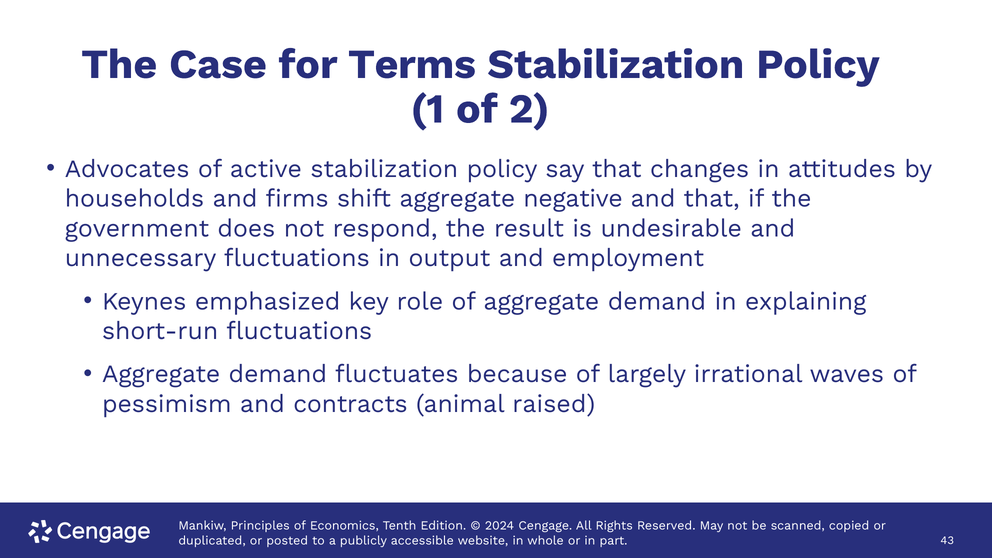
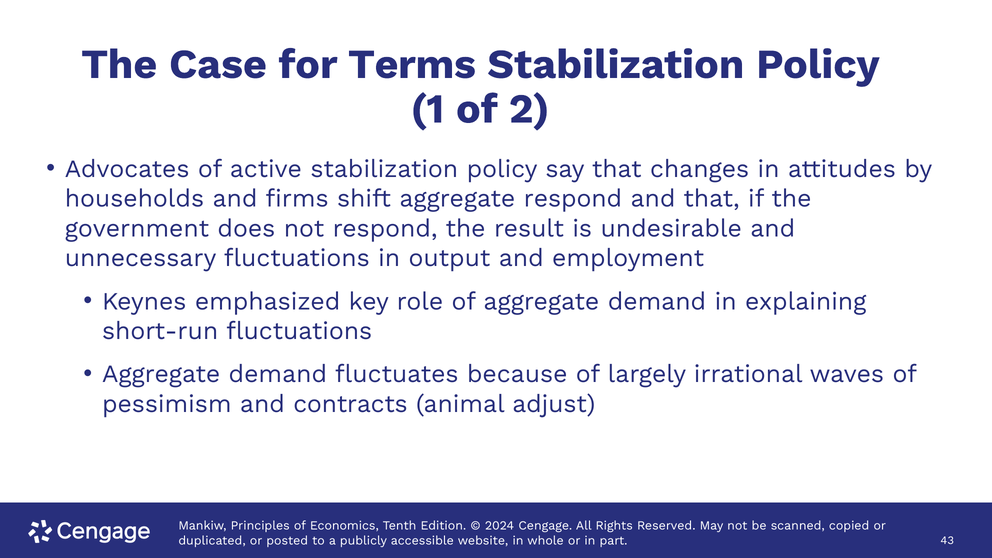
aggregate negative: negative -> respond (573, 199)
raised: raised -> adjust (554, 404)
